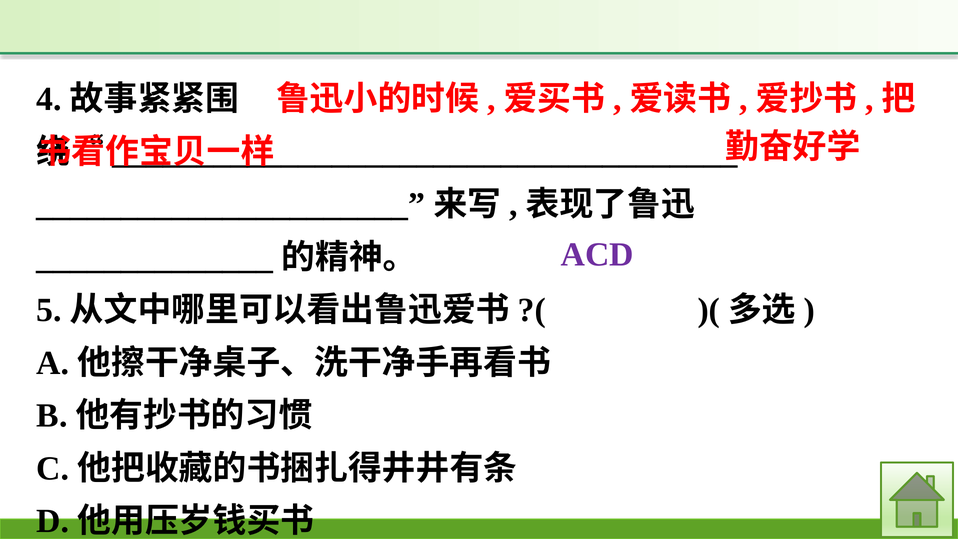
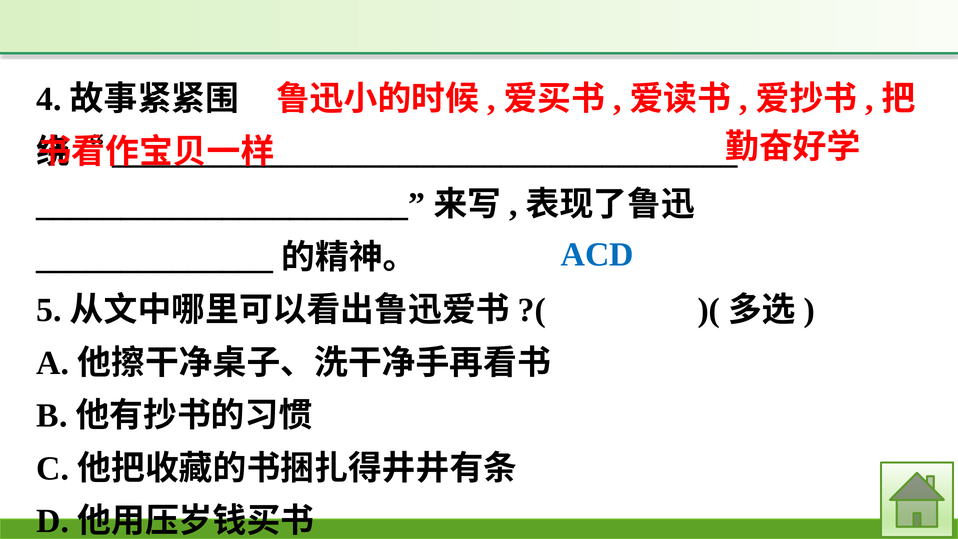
ACD colour: purple -> blue (597, 254)
